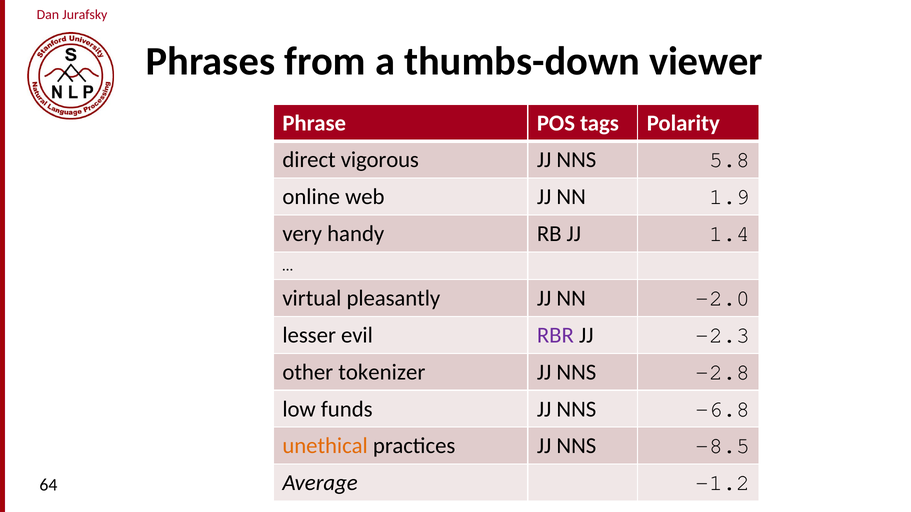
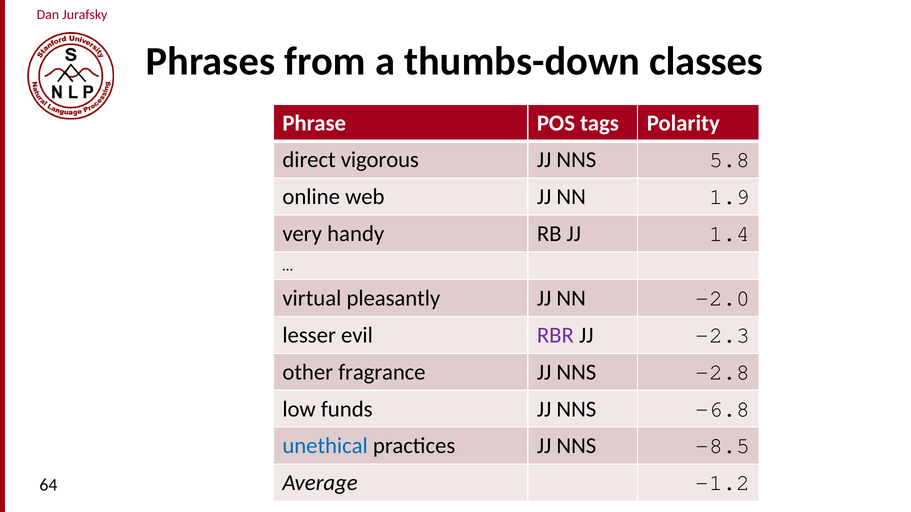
viewer: viewer -> classes (706, 61)
tokenizer: tokenizer -> fragrance (382, 372)
unethical colour: orange -> blue (325, 446)
